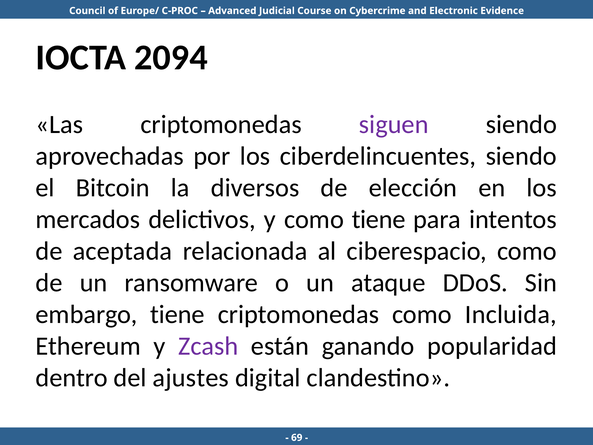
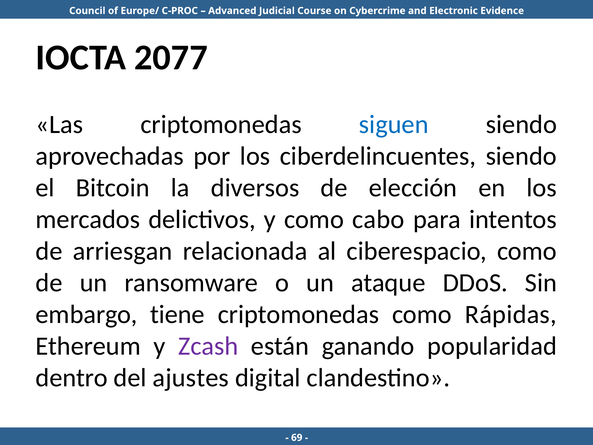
2094: 2094 -> 2077 (171, 57)
siguen colour: purple -> blue (394, 124)
como tiene: tiene -> cabo (378, 219)
aceptada: aceptada -> arriesgan (123, 251)
Incluida: Incluida -> Rápidas (511, 314)
